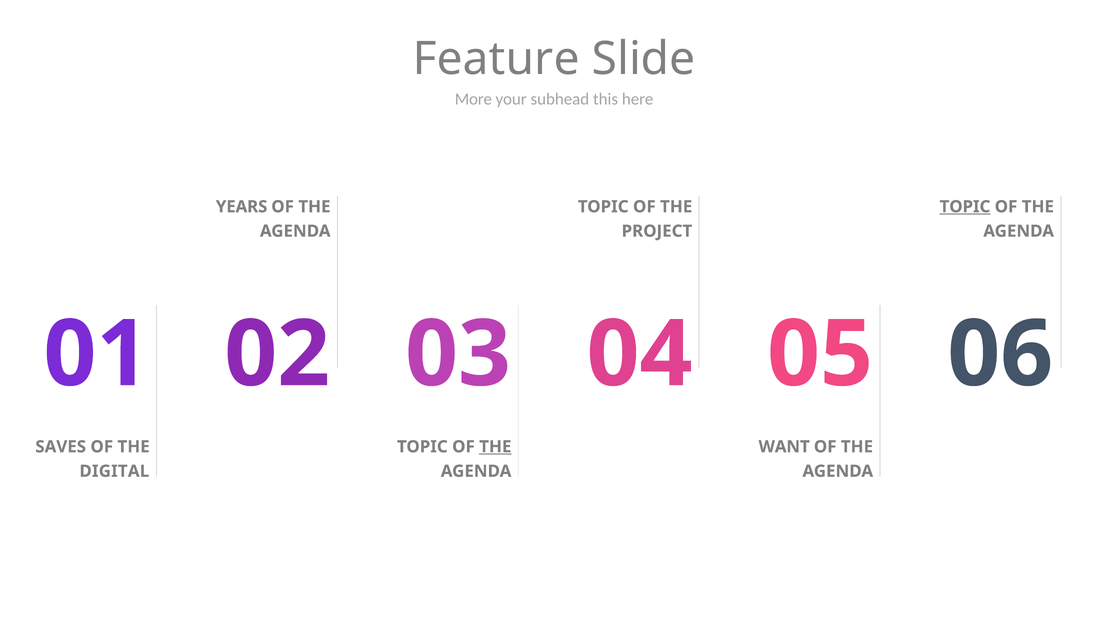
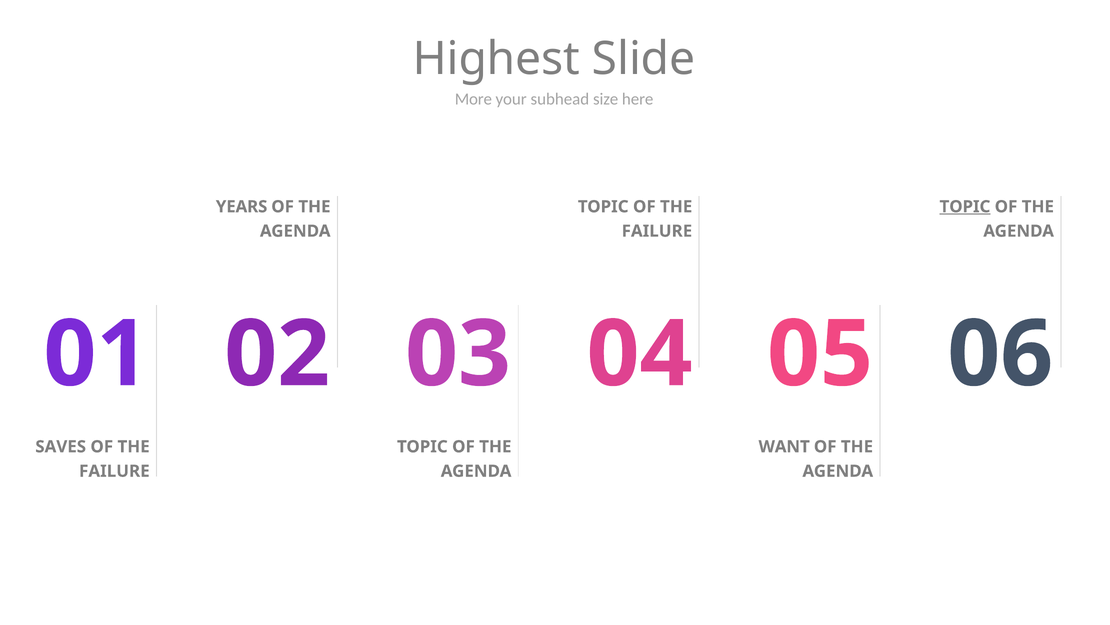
Feature: Feature -> Highest (496, 59)
this: this -> size (606, 99)
PROJECT: PROJECT -> FAILURE (657, 231)
THE underline: present -> none (495, 446)
DIGITAL: DIGITAL -> FAILURE (114, 471)
